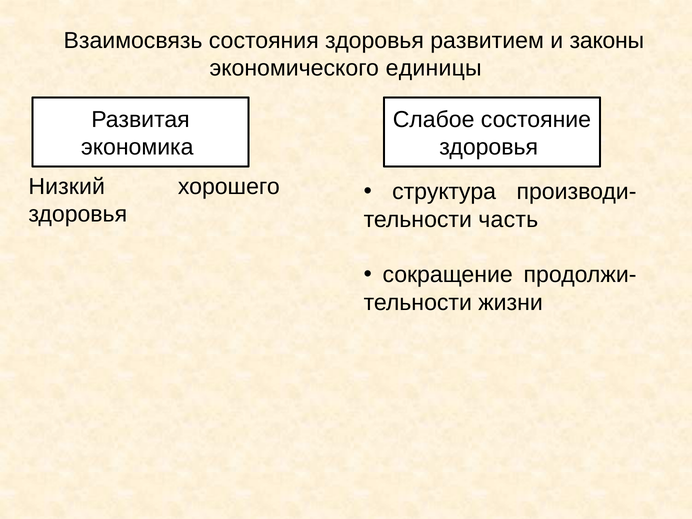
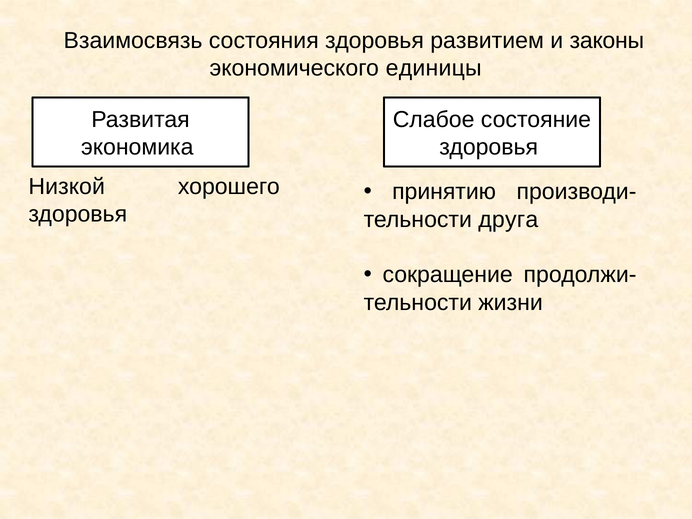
Низкий: Низкий -> Низкой (67, 186)
структура: структура -> принятию (444, 192)
часть: часть -> друга (508, 220)
